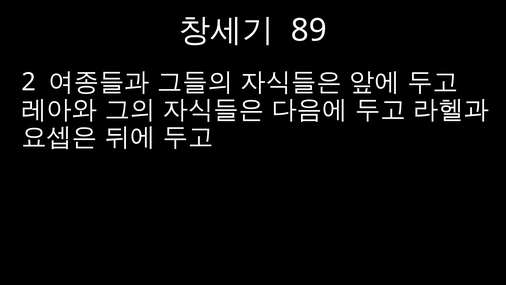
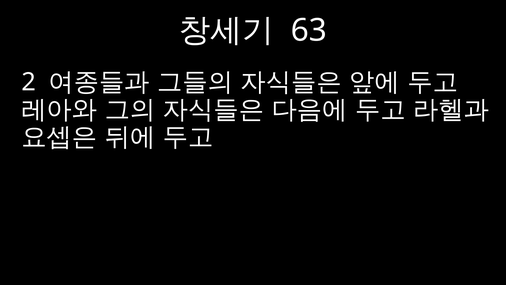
89: 89 -> 63 (309, 30)
